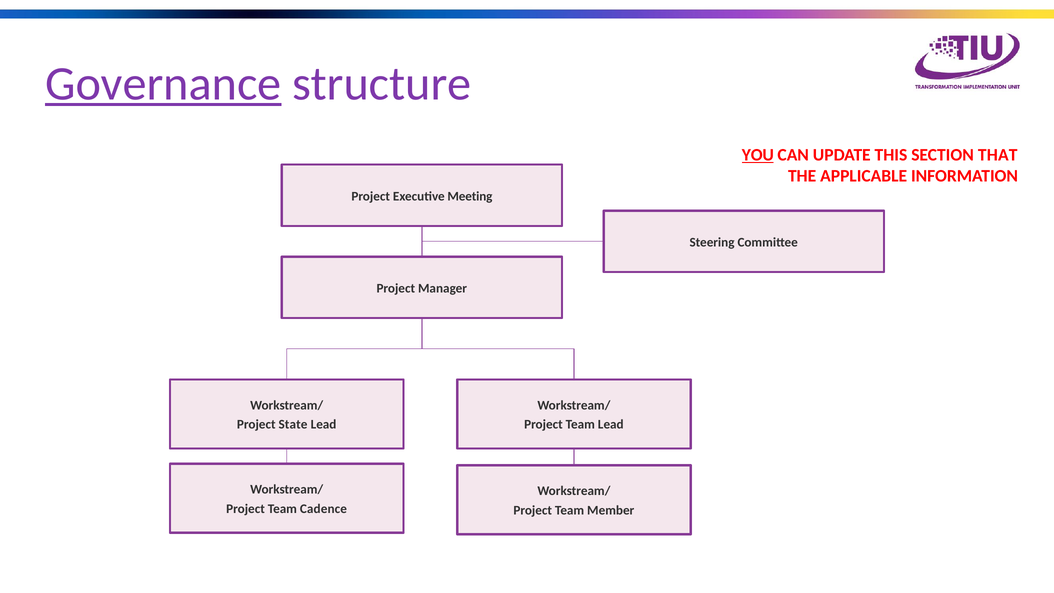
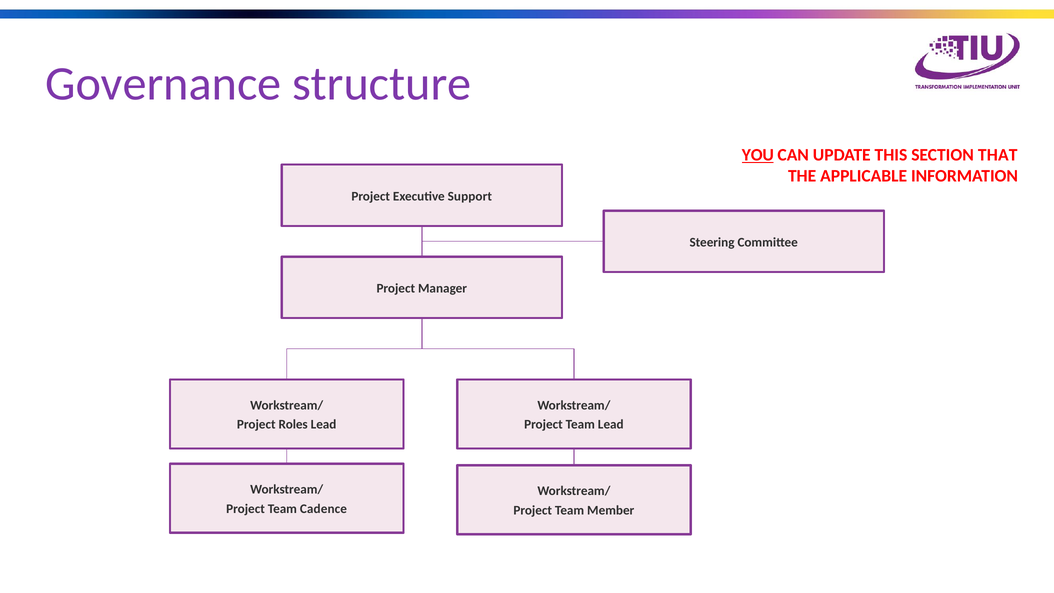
Governance underline: present -> none (163, 84)
Meeting: Meeting -> Support (470, 196)
State: State -> Roles (293, 424)
